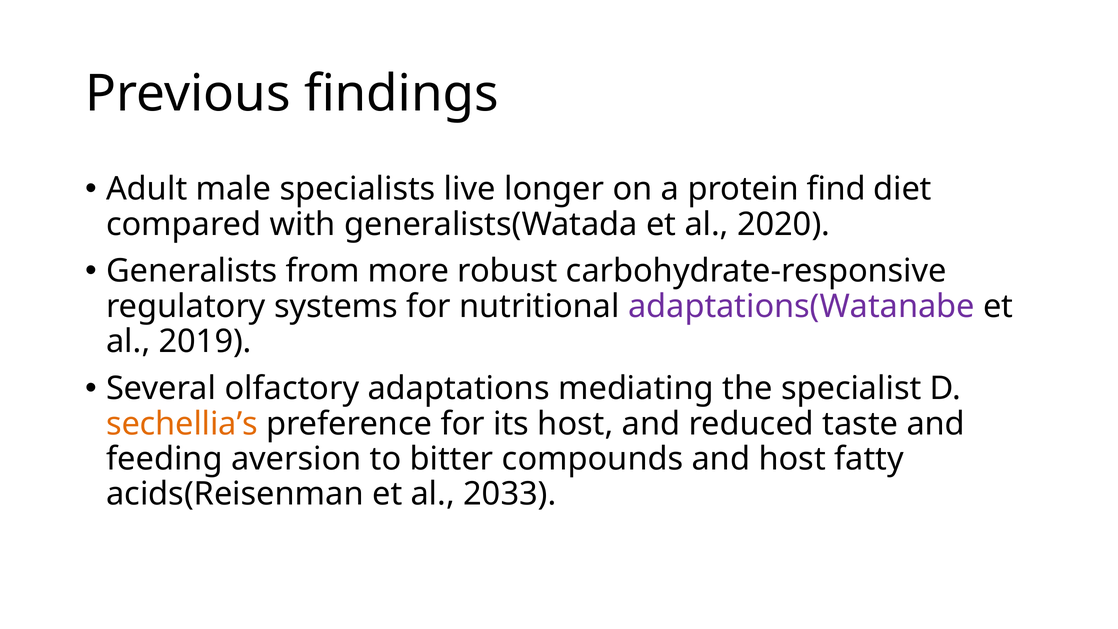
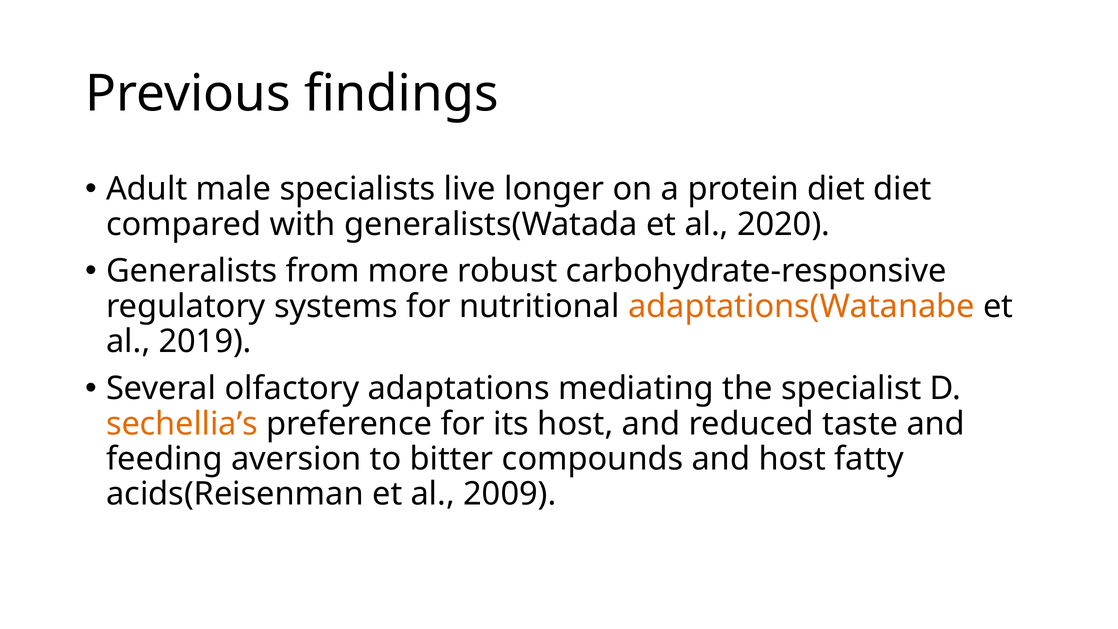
protein find: find -> diet (836, 189)
adaptations(Watanabe colour: purple -> orange (801, 306)
2033: 2033 -> 2009 (510, 494)
